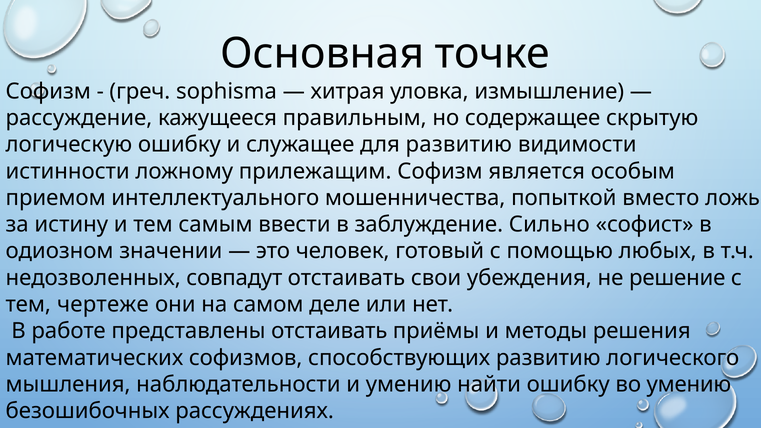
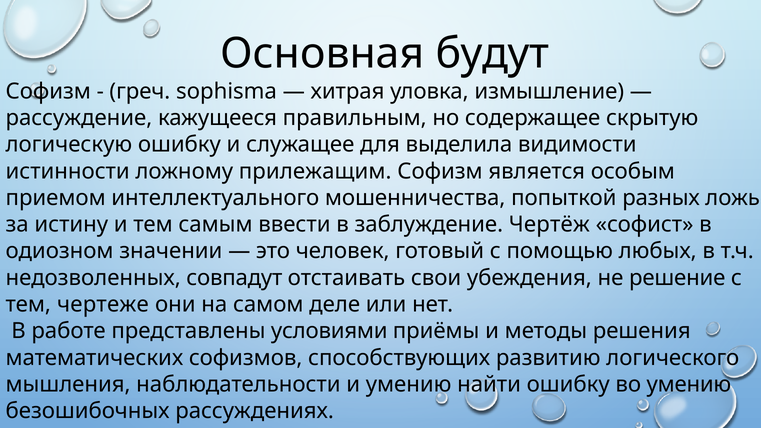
точке: точке -> будут (492, 54)
для развитию: развитию -> выделила (459, 145)
вместо: вместо -> разных (661, 198)
Сильно: Сильно -> Чертёж (549, 224)
представлены отстаивать: отстаивать -> условиями (329, 331)
